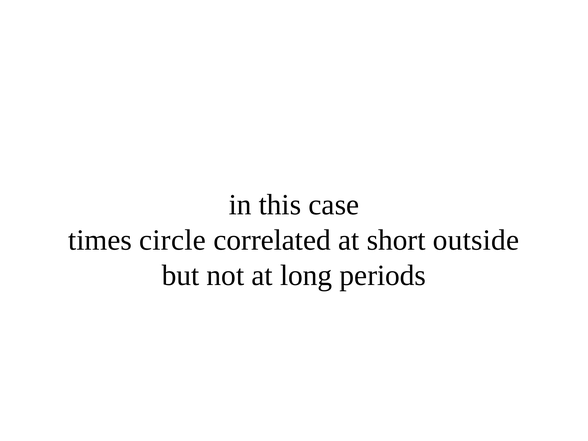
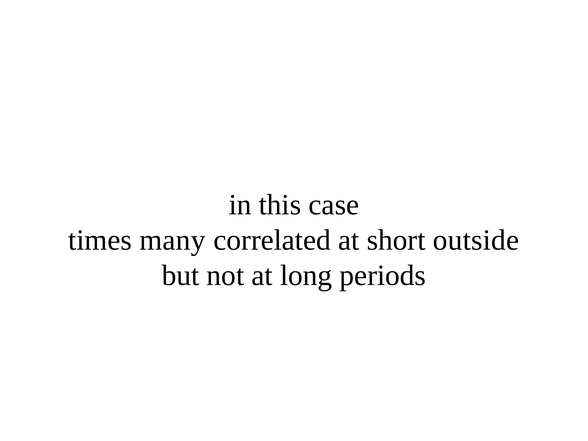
circle: circle -> many (173, 240)
